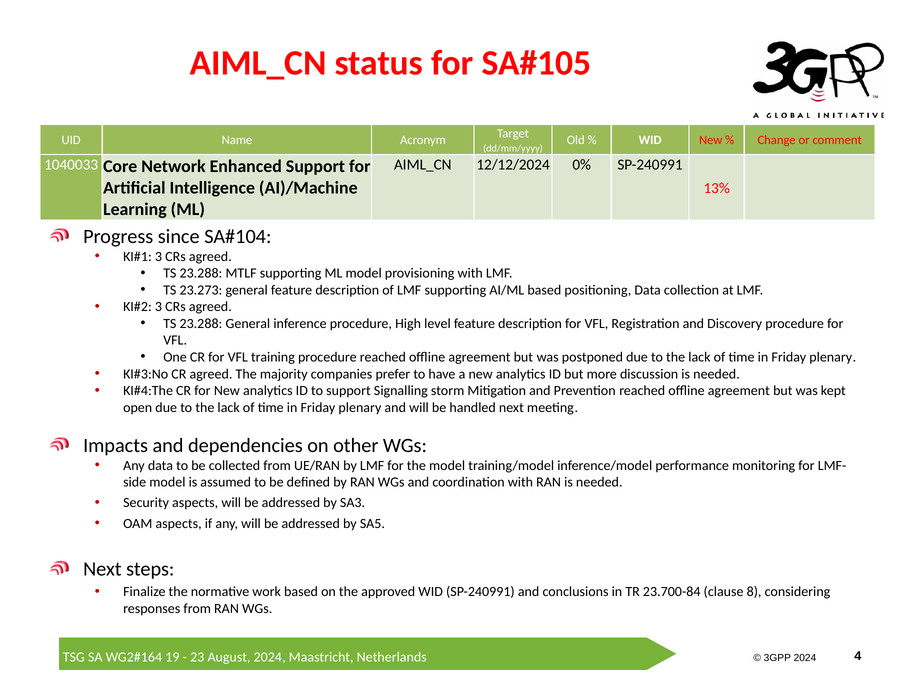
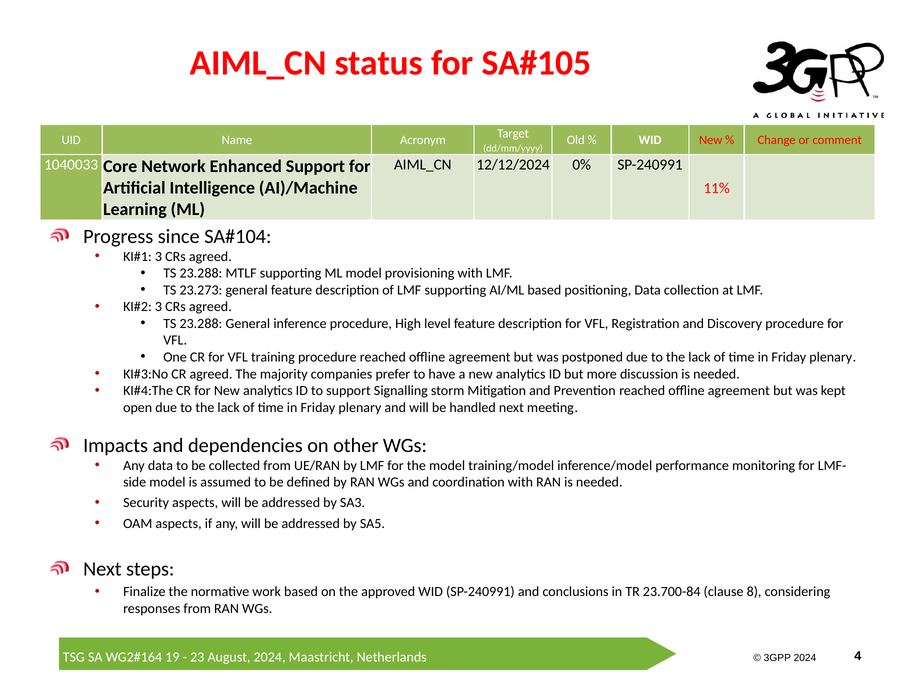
13%: 13% -> 11% (717, 188)
